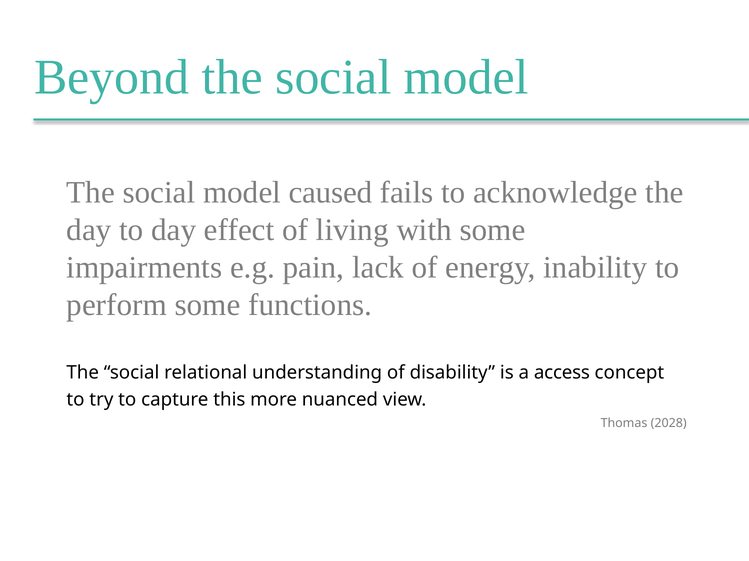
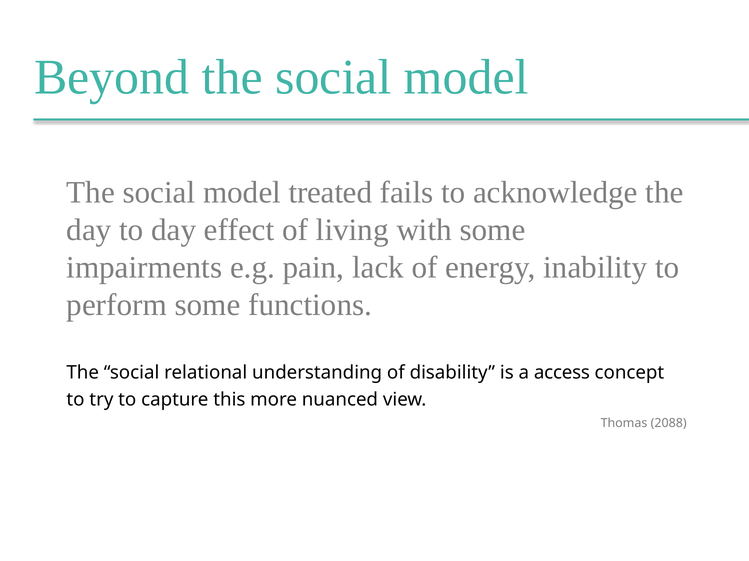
caused: caused -> treated (330, 193)
2028: 2028 -> 2088 (669, 424)
